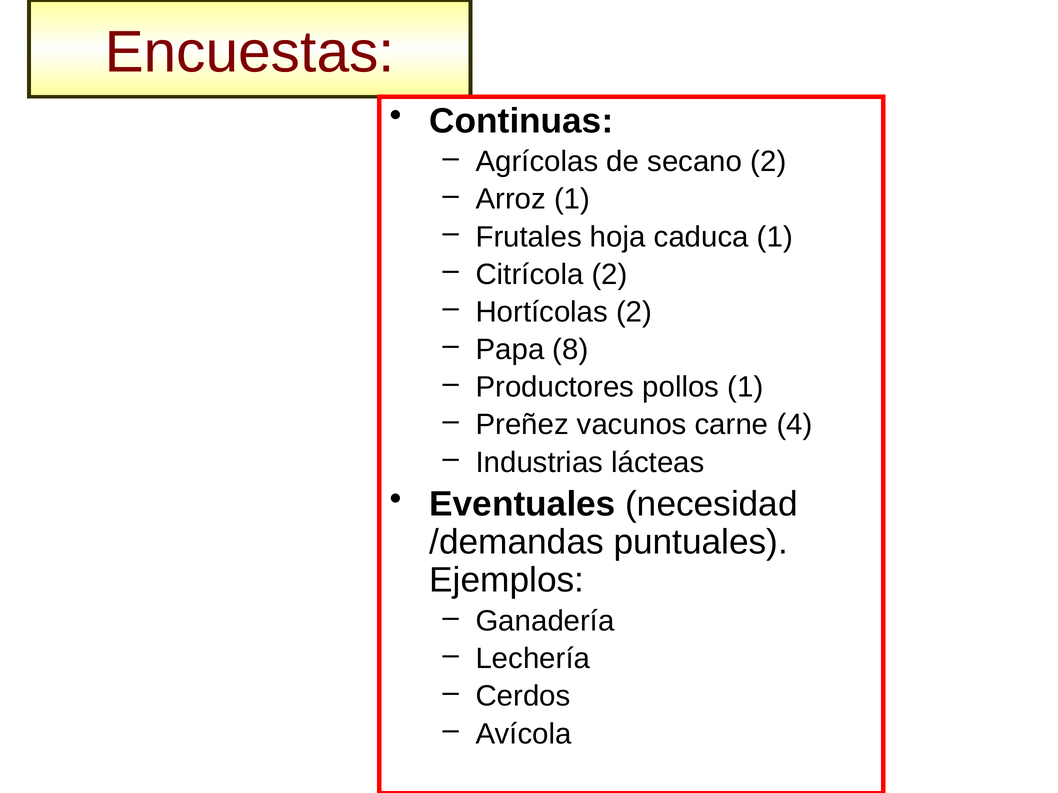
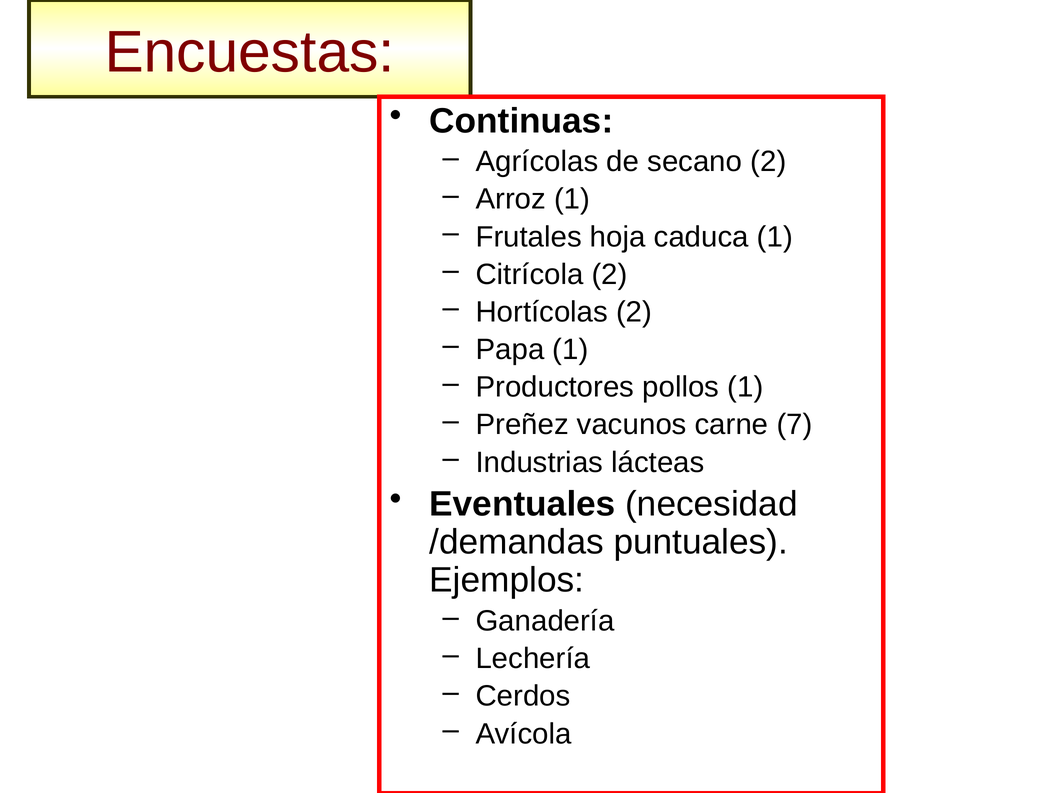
Papa 8: 8 -> 1 (570, 350)
4: 4 -> 7 (794, 425)
